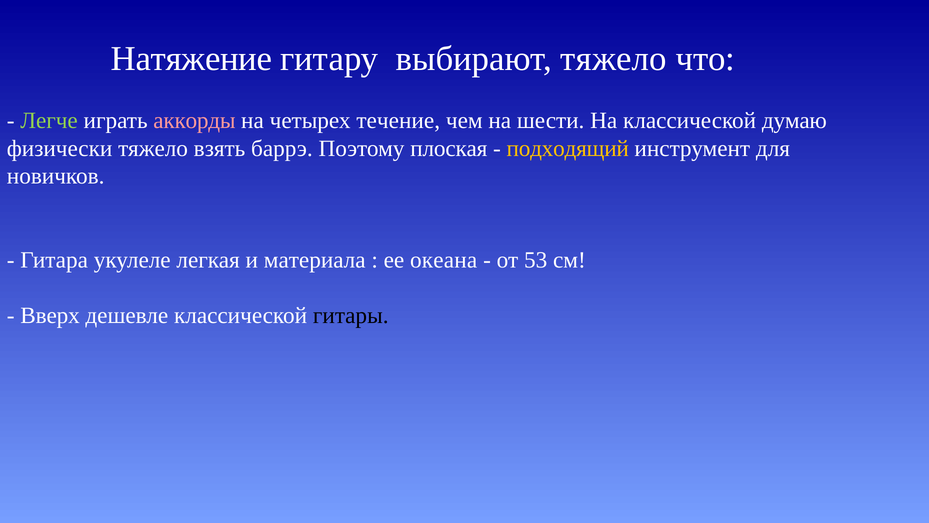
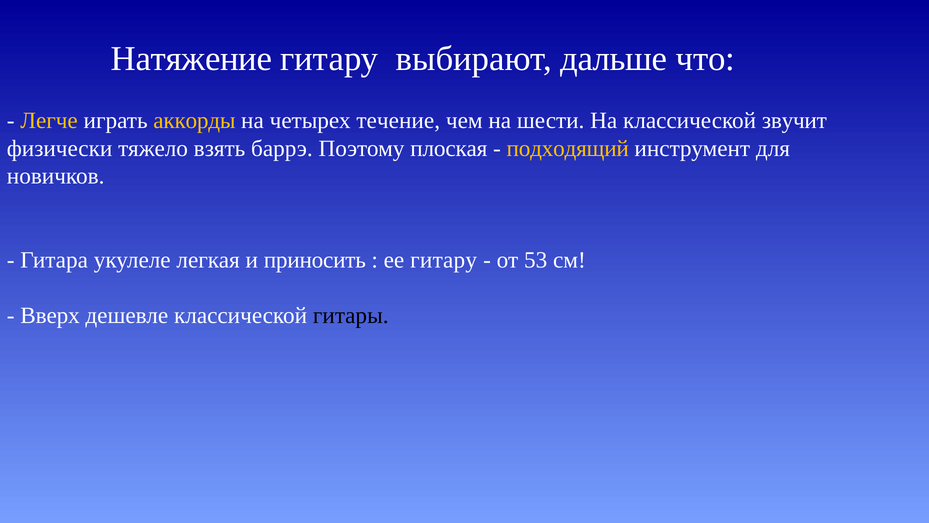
выбирают тяжело: тяжело -> дальше (614, 59)
Легче colour: light green -> yellow (49, 120)
аккорды colour: pink -> yellow (194, 120)
думаю: думаю -> звучит (794, 120)
материала: материала -> приносить (315, 260)
ее океана: океана -> гитару (444, 260)
